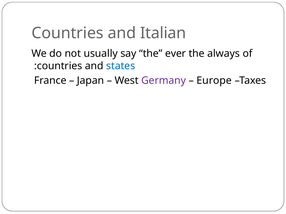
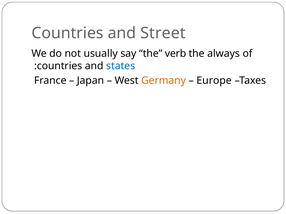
Italian: Italian -> Street (163, 33)
ever: ever -> verb (176, 54)
Germany colour: purple -> orange (164, 81)
